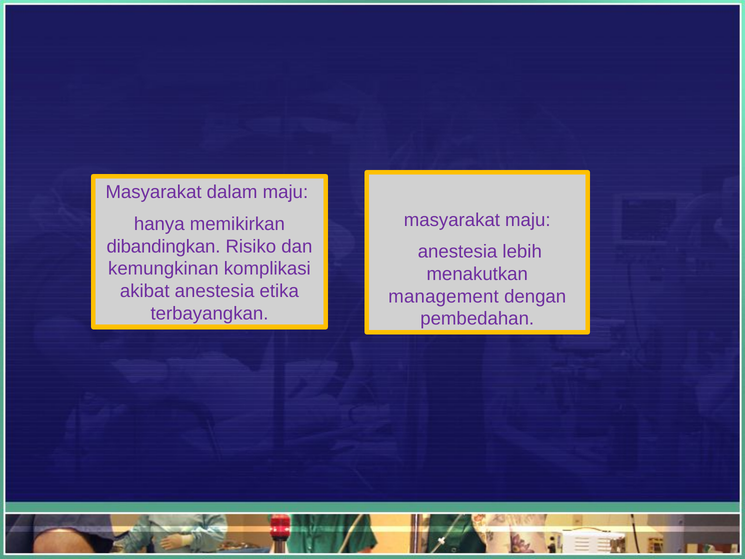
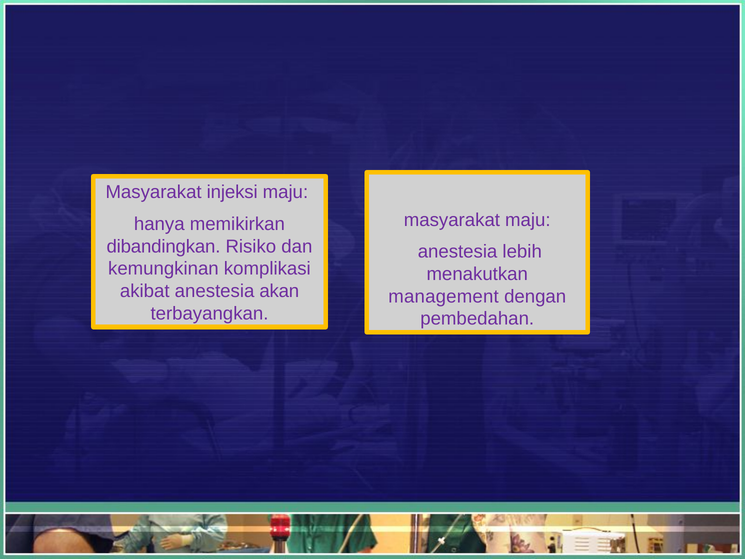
dalam: dalam -> injeksi (232, 192)
etika: etika -> akan (279, 291)
